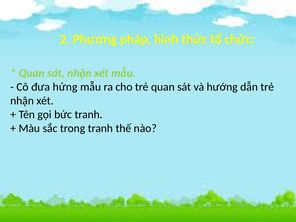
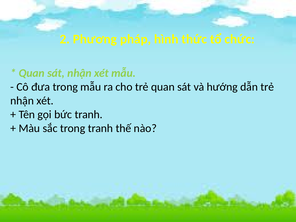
đưa hứng: hứng -> trong (65, 87)
